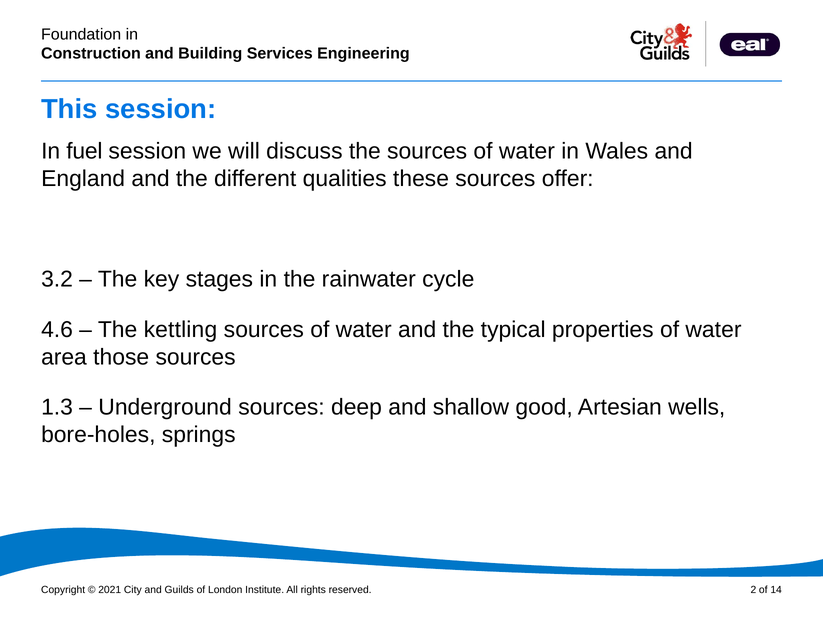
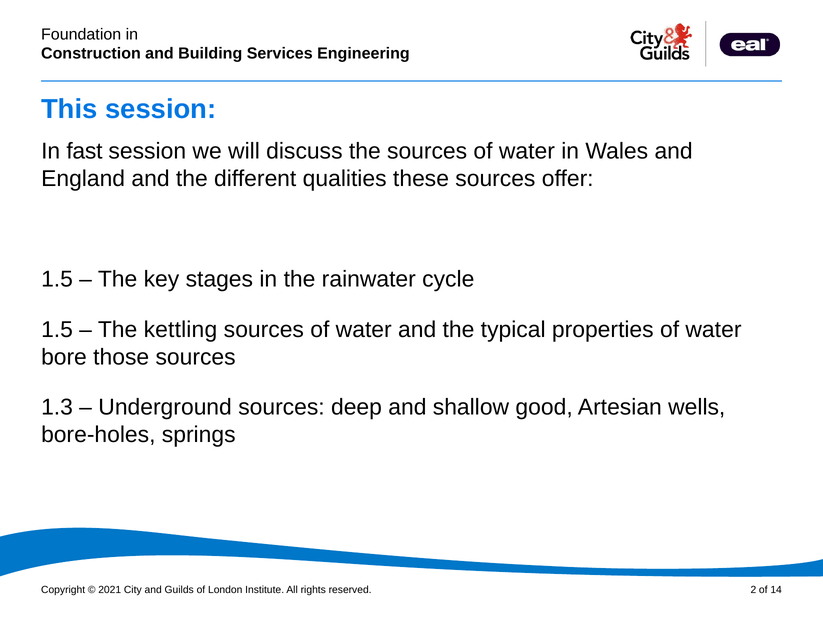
fuel: fuel -> fast (84, 151)
3.2: 3.2 -> 1.5 (57, 279)
4.6: 4.6 -> 1.5 (57, 330)
area: area -> bore (64, 357)
